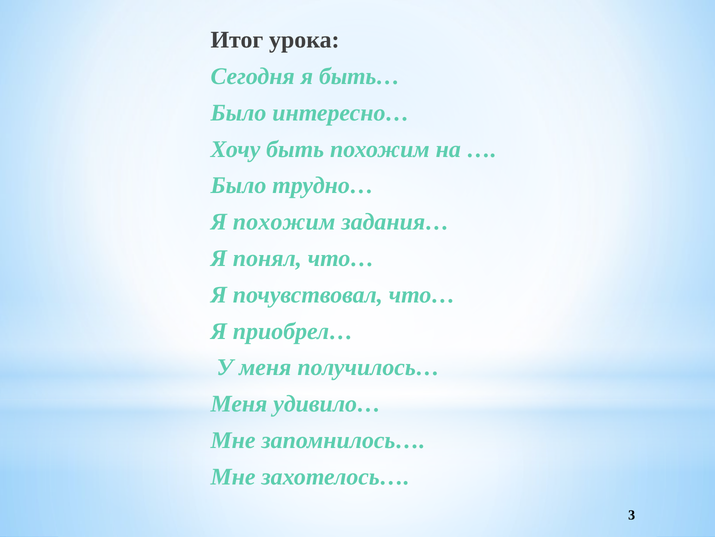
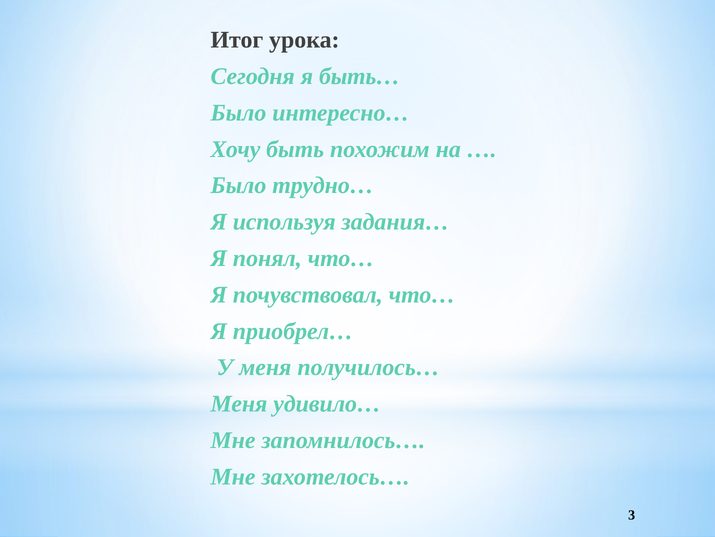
Я похожим: похожим -> используя (284, 222)
